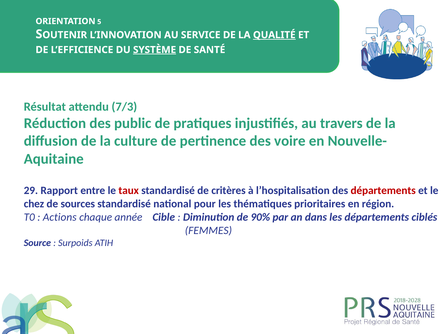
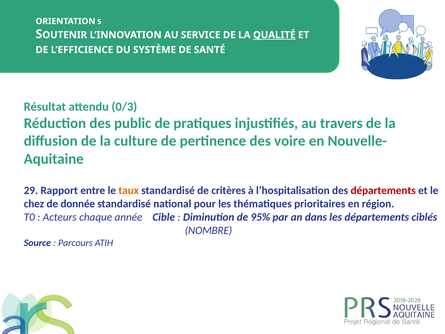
SYSTÈME underline: present -> none (155, 50)
7/3: 7/3 -> 0/3 (124, 107)
taux colour: red -> orange (129, 190)
sources: sources -> donnée (78, 204)
Actions: Actions -> Acteurs (60, 217)
90%: 90% -> 95% (260, 217)
FEMMES: FEMMES -> NOMBRE (208, 230)
Surpoids: Surpoids -> Parcours (75, 243)
